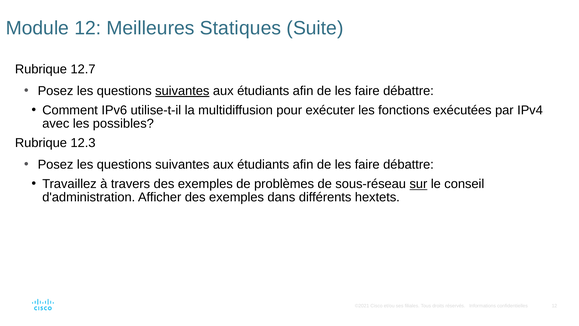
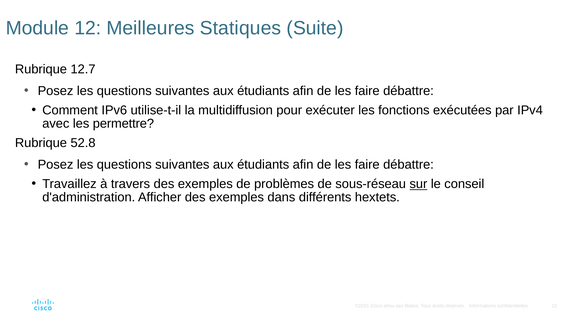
suivantes underline: present -> none (182, 91)
possibles: possibles -> permettre (123, 123)
12.3: 12.3 -> 52.8 (83, 143)
